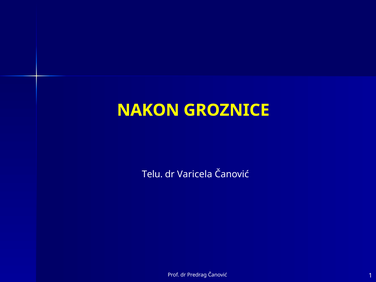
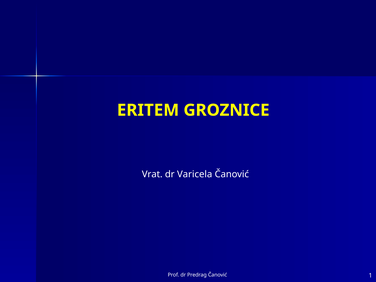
NAKON: NAKON -> ERITEM (148, 110)
Telu: Telu -> Vrat (152, 174)
